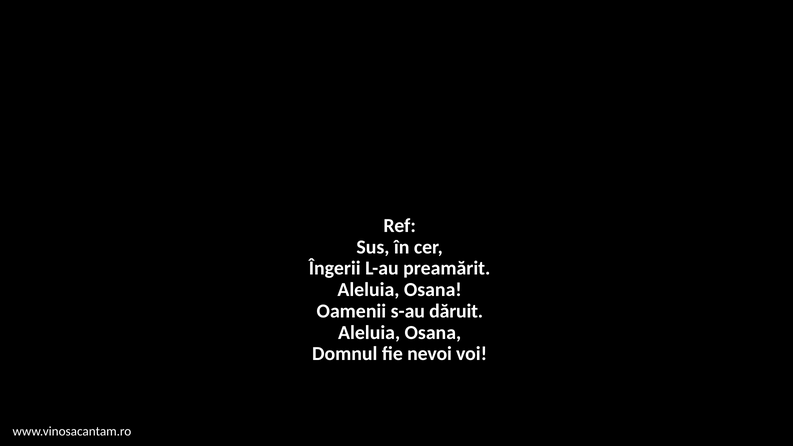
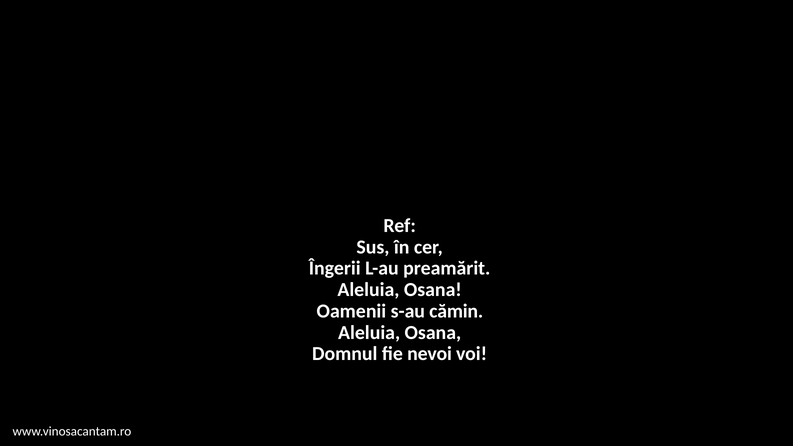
dăruit: dăruit -> cămin (456, 311)
